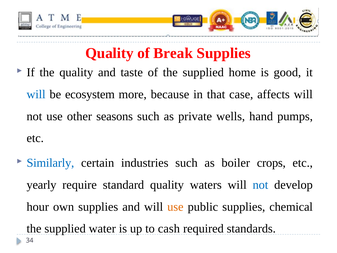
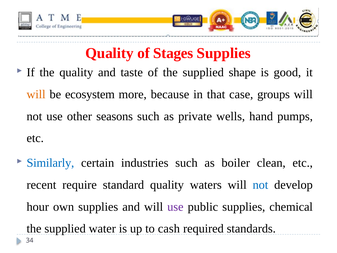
Break: Break -> Stages (173, 53)
home: home -> shape (242, 72)
will colour: blue -> orange (36, 94)
affects: affects -> groups (274, 94)
crops: crops -> clean (271, 163)
yearly: yearly -> recent (41, 185)
use colour: orange -> purple (175, 207)
